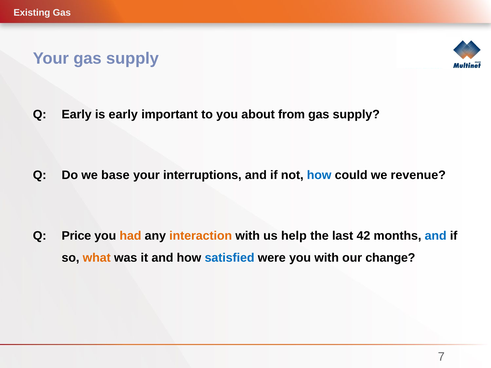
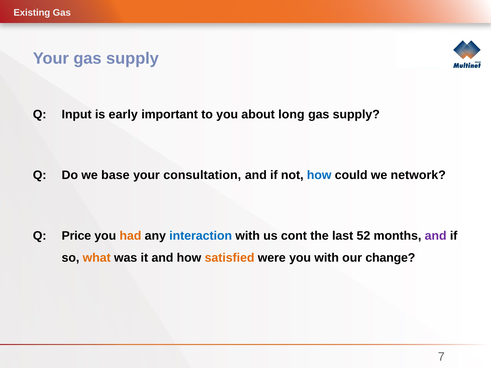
Q Early: Early -> Input (77, 115)
from: from -> long (291, 115)
interruptions: interruptions -> consultation (202, 175)
revenue: revenue -> network (418, 175)
interaction colour: orange -> blue (201, 236)
help: help -> cont (294, 236)
42: 42 -> 52 (363, 236)
and colour: blue -> purple (436, 236)
satisfied colour: blue -> orange (230, 258)
